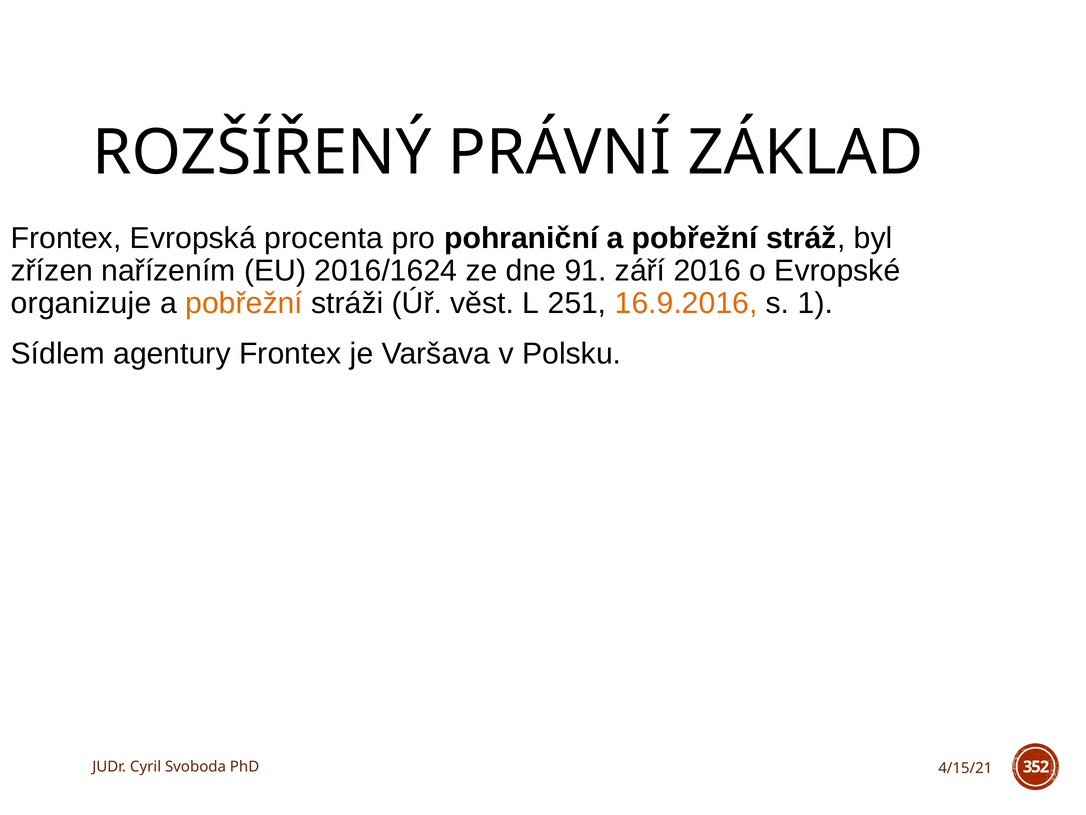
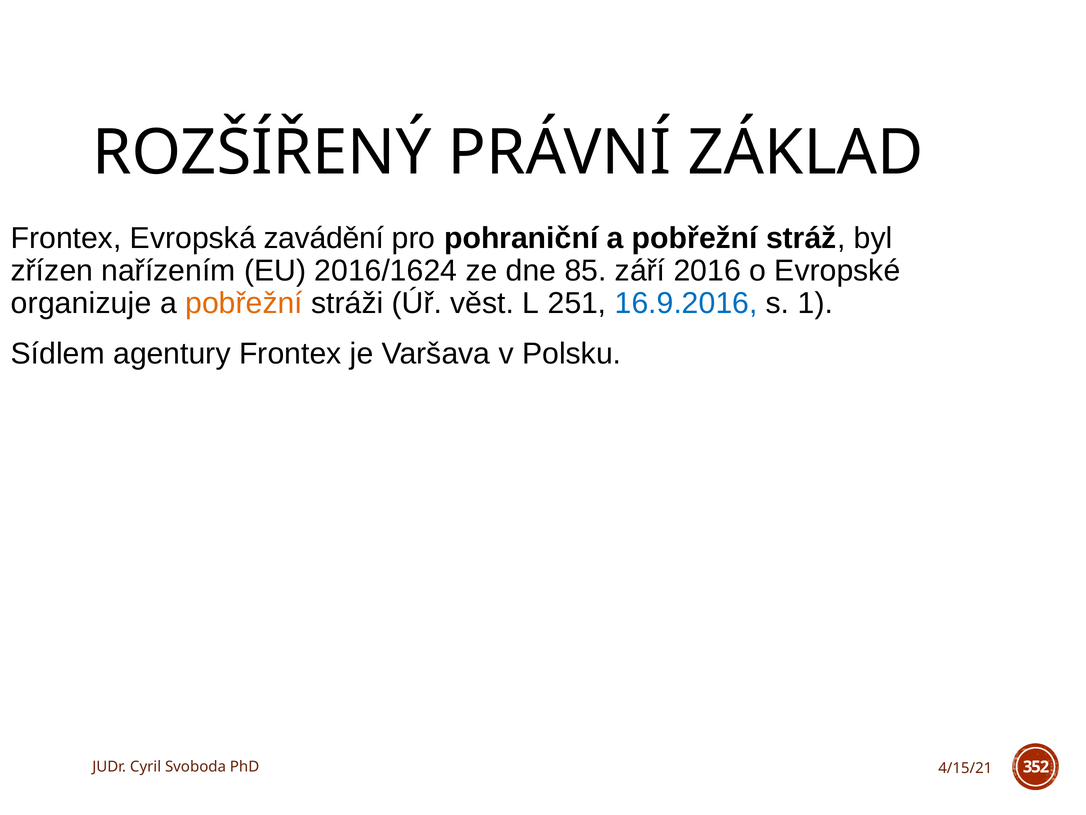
procenta: procenta -> zavádění (324, 238)
91: 91 -> 85 (586, 271)
16.9.2016 colour: orange -> blue (686, 303)
